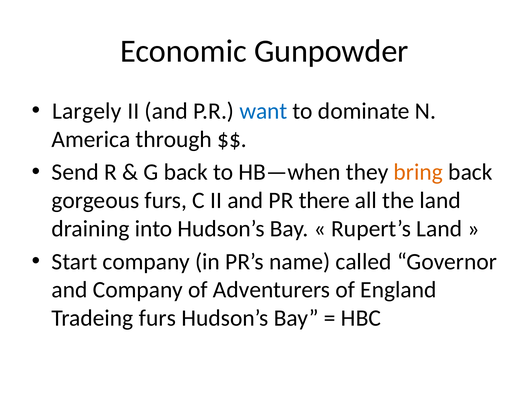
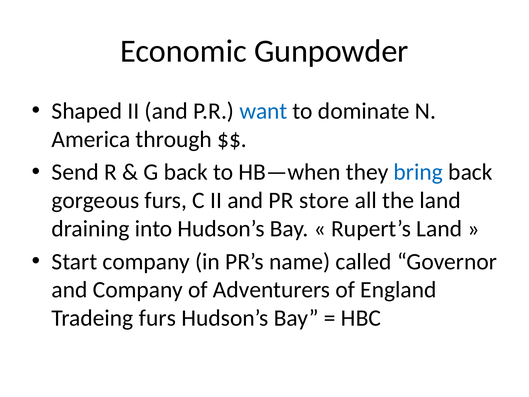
Largely: Largely -> Shaped (87, 111)
bring colour: orange -> blue (418, 172)
there: there -> store (324, 200)
